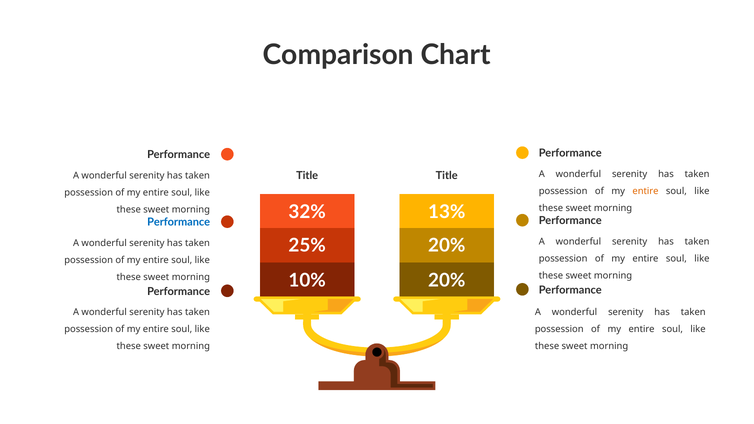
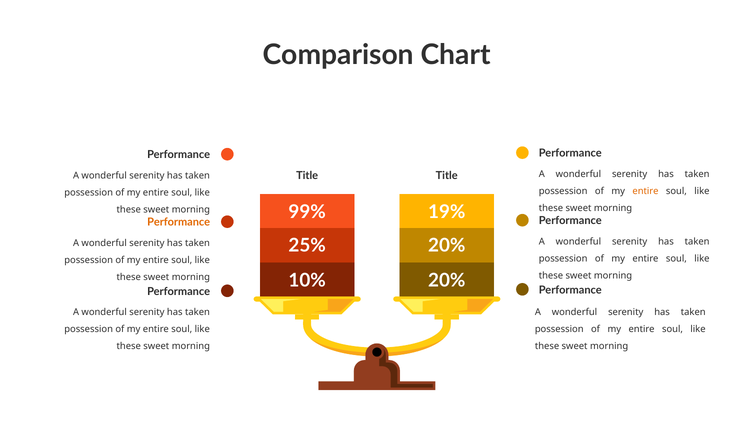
32%: 32% -> 99% (307, 212)
13%: 13% -> 19% (447, 212)
Performance colour: blue -> orange (179, 222)
